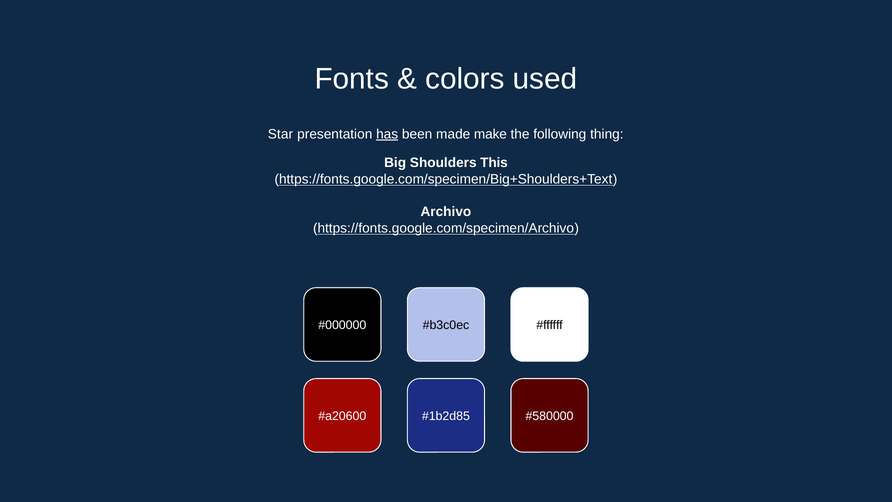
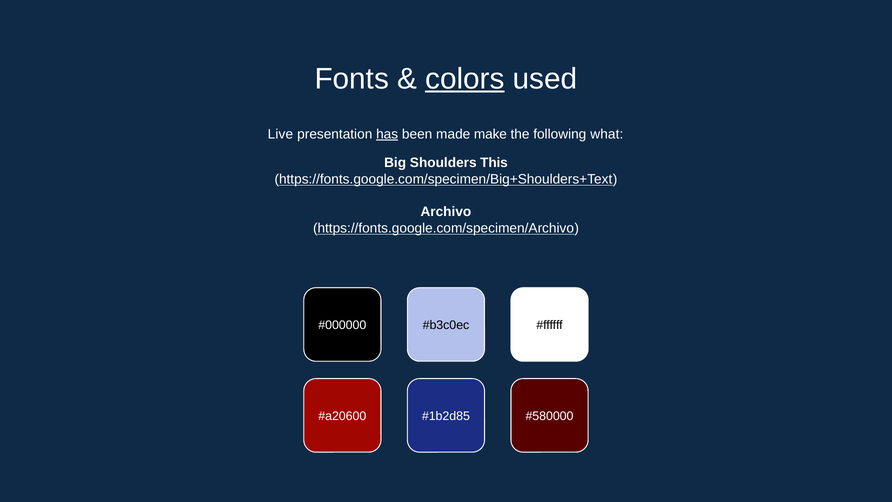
colors underline: none -> present (465, 79)
Star: Star -> Live (280, 134)
thing: thing -> what (607, 134)
